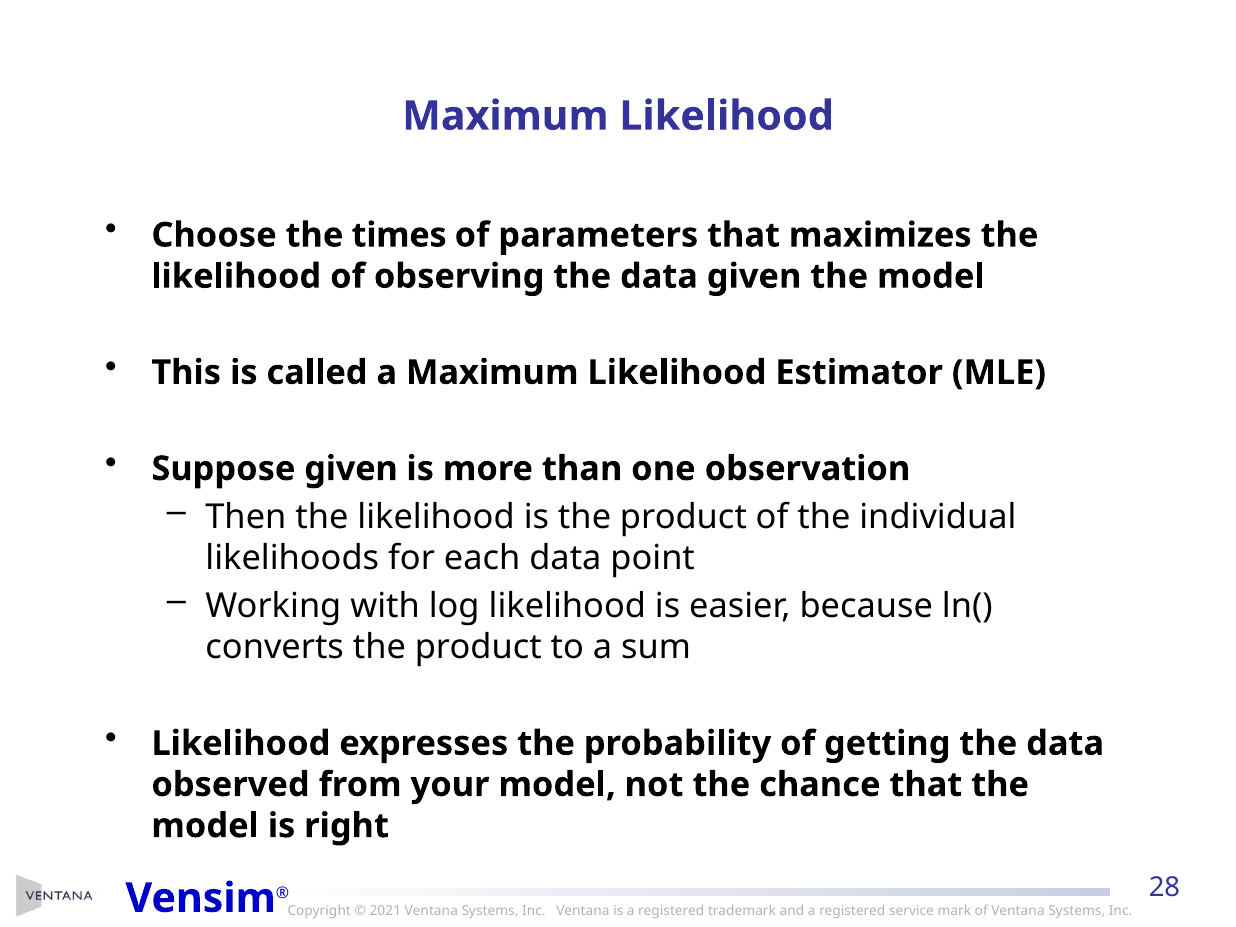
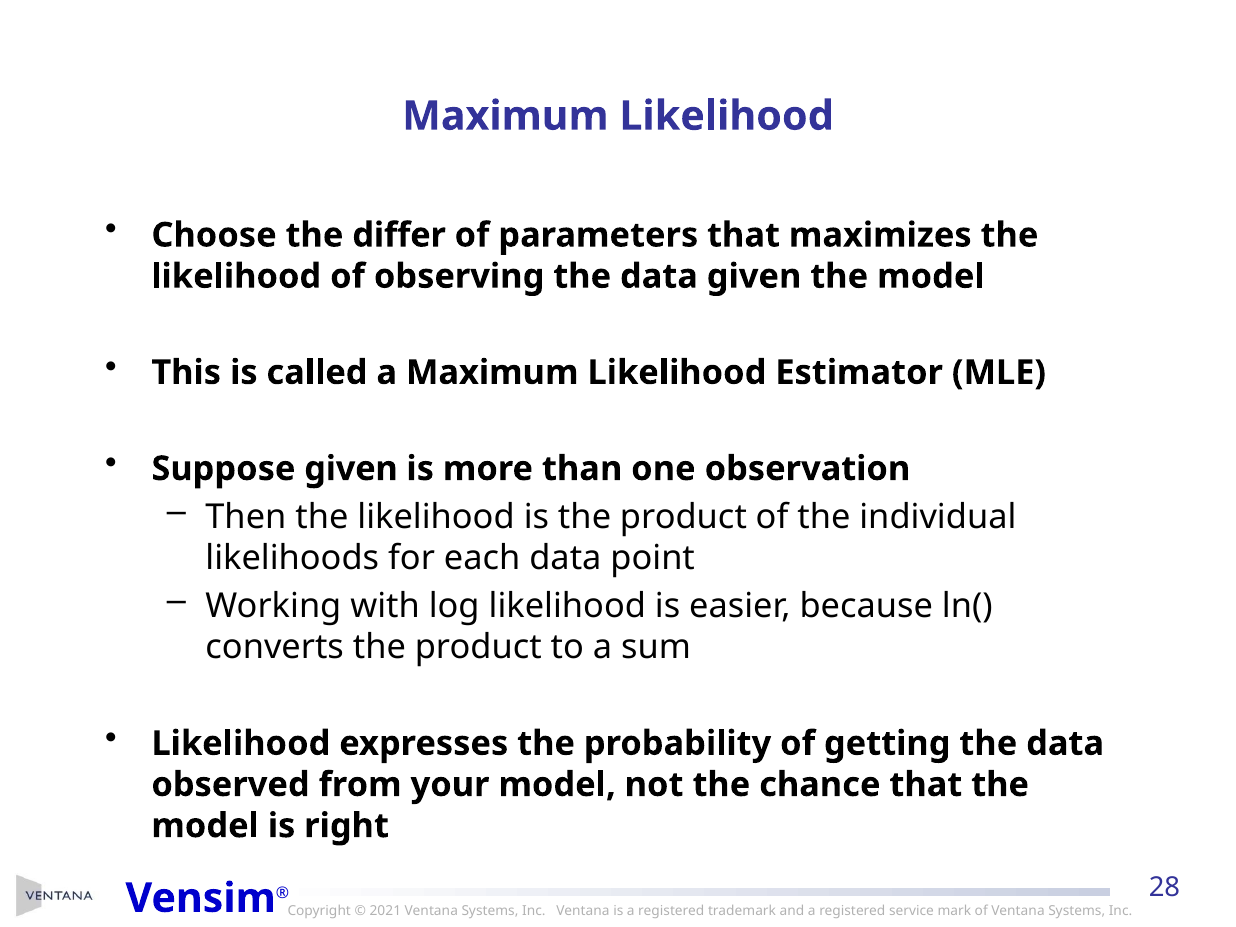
times: times -> differ (399, 235)
